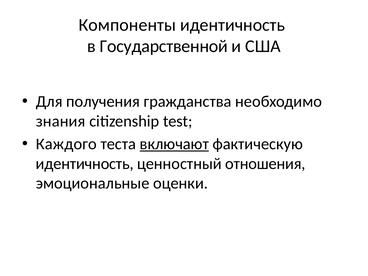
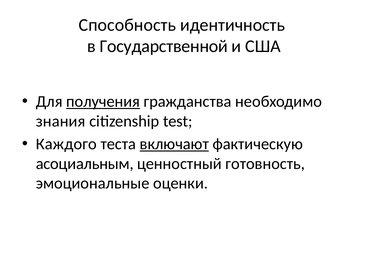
Компоненты: Компоненты -> Способность (127, 25)
получения underline: none -> present (103, 102)
идентичность: идентичность -> асоциальным (85, 164)
отношения: отношения -> готовность (265, 164)
